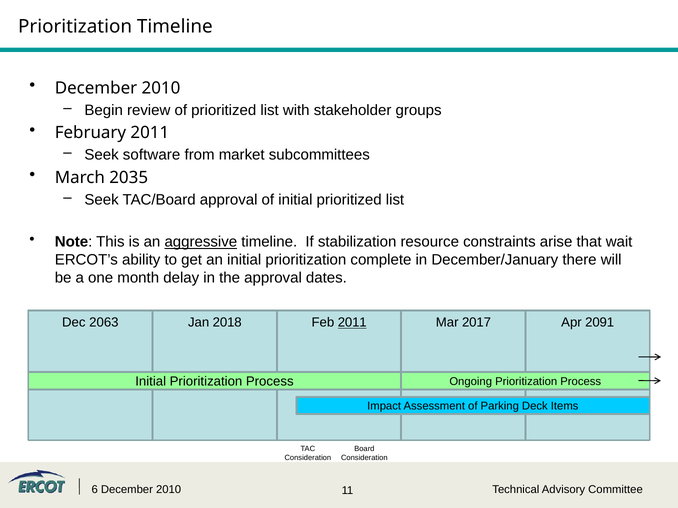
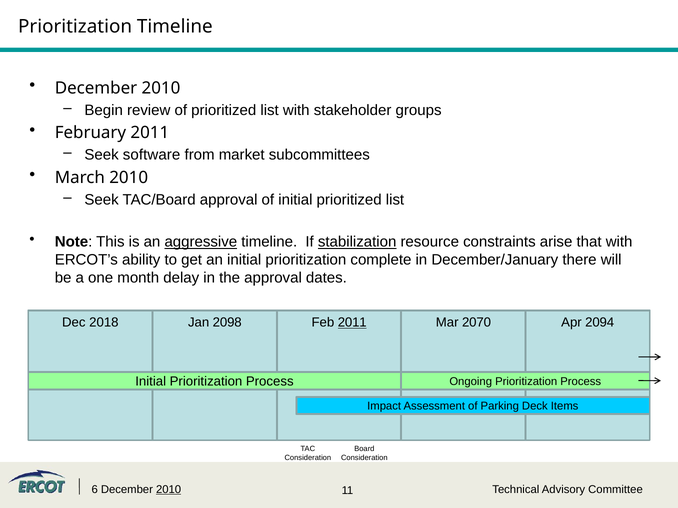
March 2035: 2035 -> 2010 (129, 178)
stabilization underline: none -> present (357, 242)
that wait: wait -> with (619, 242)
2063: 2063 -> 2018 (104, 323)
2018: 2018 -> 2098 (227, 323)
2017: 2017 -> 2070 (477, 323)
2091: 2091 -> 2094 (600, 323)
2010 underline: none -> present (169, 490)
